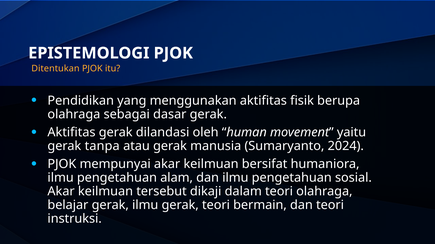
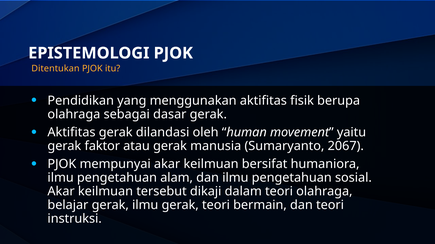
tanpa: tanpa -> faktor (102, 146)
2024: 2024 -> 2067 (346, 146)
